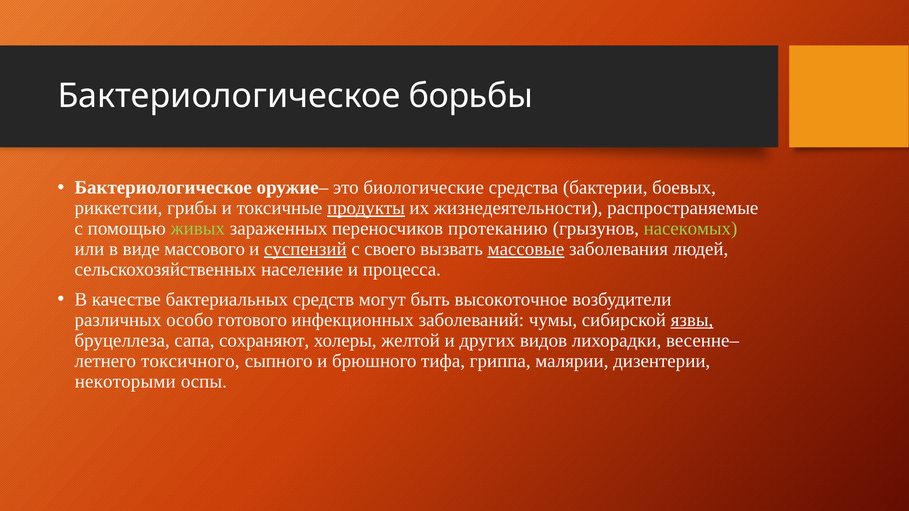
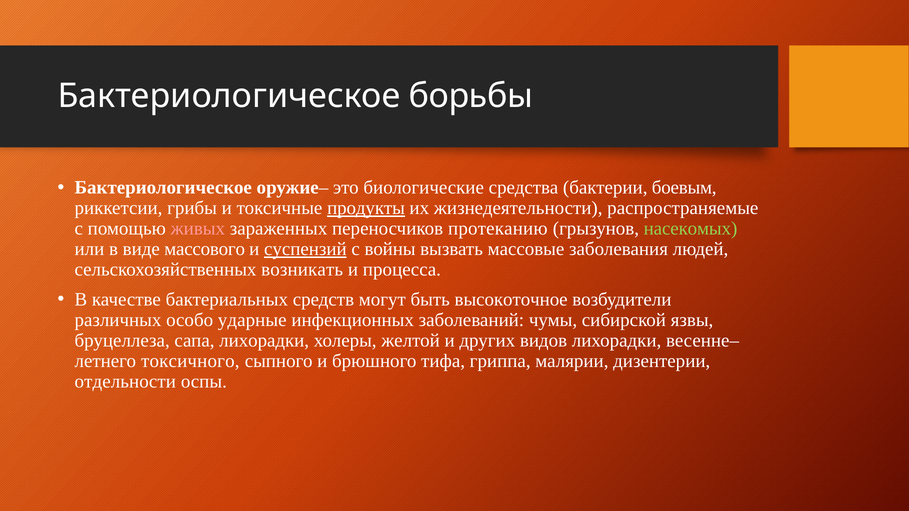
боевых: боевых -> боевым (684, 188)
живых colour: light green -> pink (198, 229)
своего: своего -> войны (390, 249)
массовые underline: present -> none (526, 249)
население: население -> возникать (302, 270)
готового: готового -> ударные (252, 320)
язвы underline: present -> none (692, 320)
сапа сохраняют: сохраняют -> лихорадки (264, 341)
некоторыми: некоторыми -> отдельности (125, 382)
